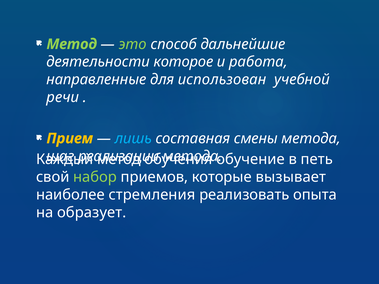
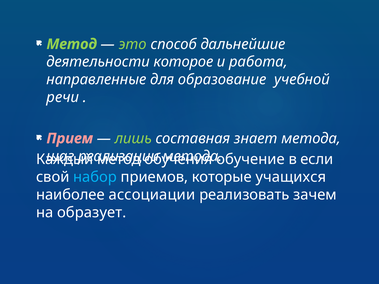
использован: использован -> образование (222, 80)
Прием colour: yellow -> pink (70, 139)
лишь colour: light blue -> light green (133, 139)
смены: смены -> знает (256, 139)
петь: петь -> если (317, 160)
набор colour: light green -> light blue (95, 177)
вызывает: вызывает -> учащихся (291, 177)
стремления: стремления -> ассоциации (152, 195)
опыта: опыта -> зачем (315, 195)
